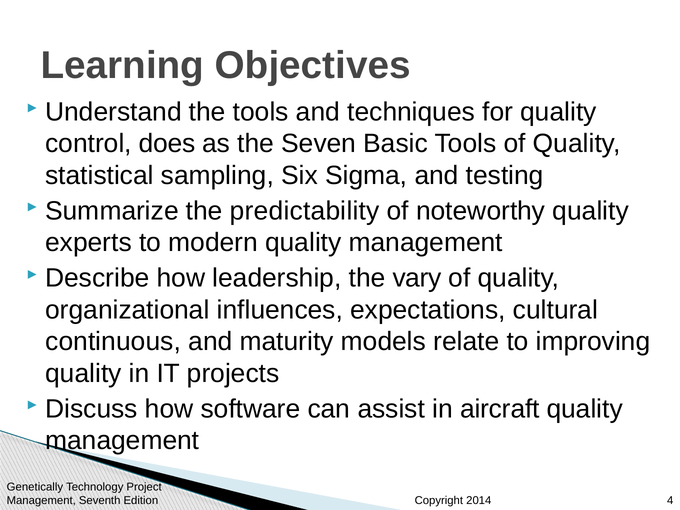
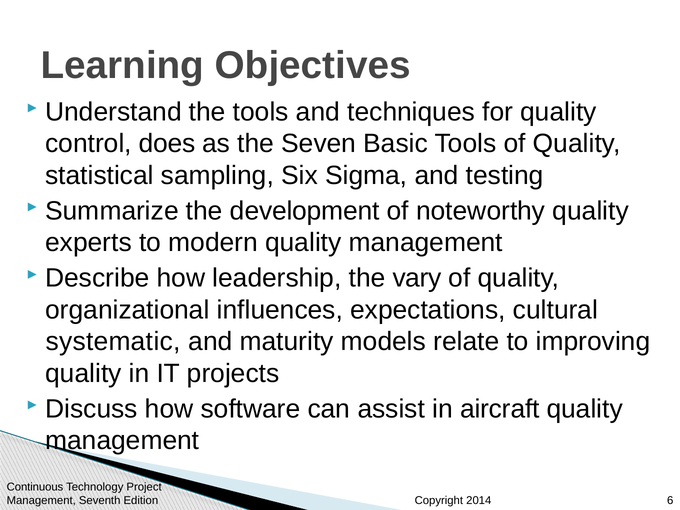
predictability: predictability -> development (305, 211)
continuous: continuous -> systematic (113, 342)
Genetically: Genetically -> Continuous (35, 487)
4: 4 -> 6 (670, 501)
